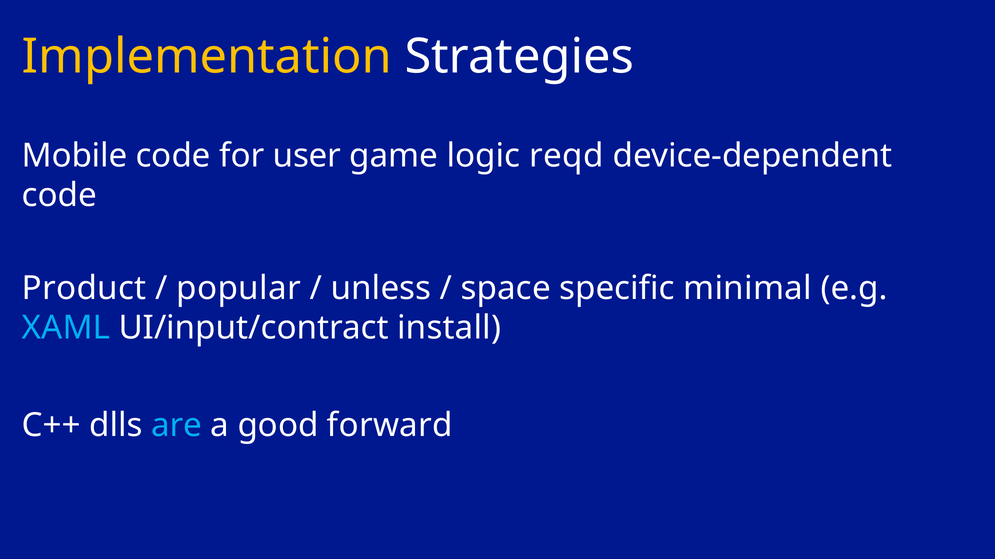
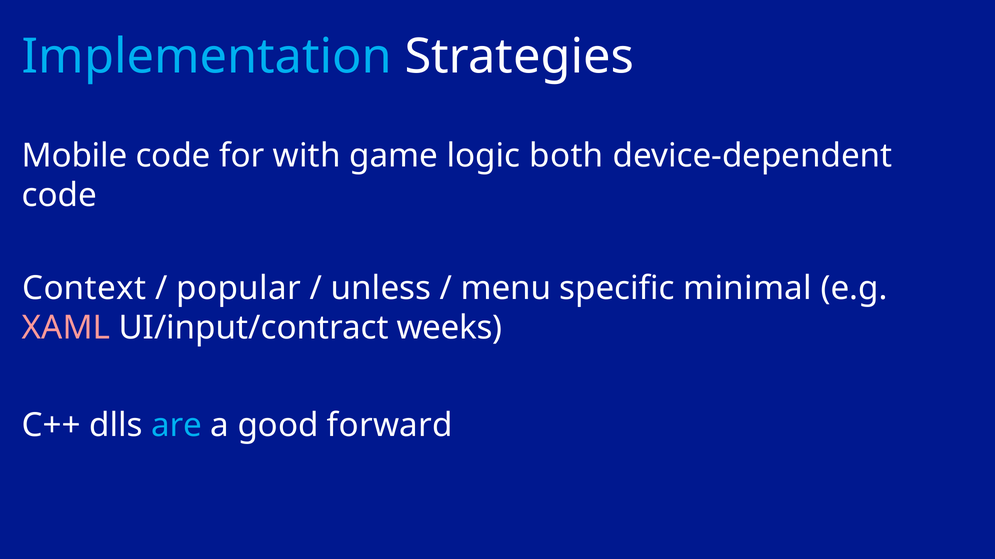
Implementation colour: yellow -> light blue (207, 57)
user: user -> with (307, 156)
reqd: reqd -> both (566, 156)
Product: Product -> Context (84, 288)
space: space -> menu (506, 288)
XAML colour: light blue -> pink (66, 328)
install: install -> weeks (449, 328)
